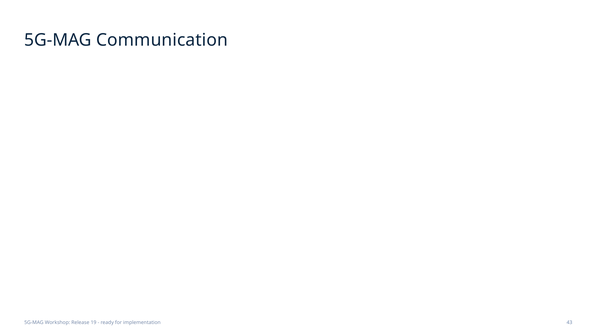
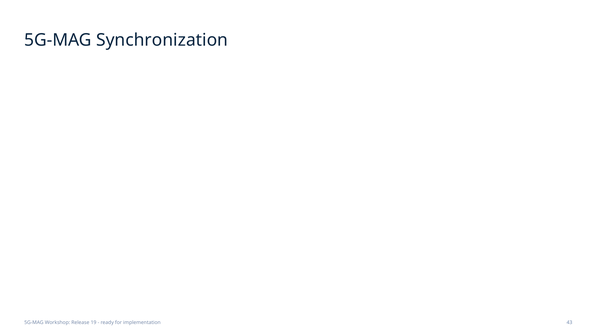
Communication: Communication -> Synchronization (162, 40)
